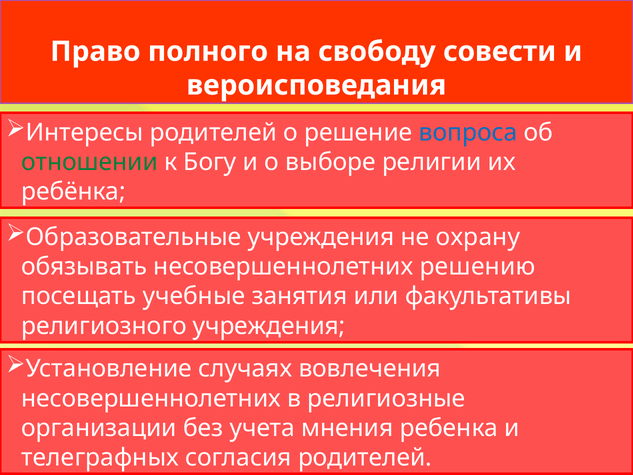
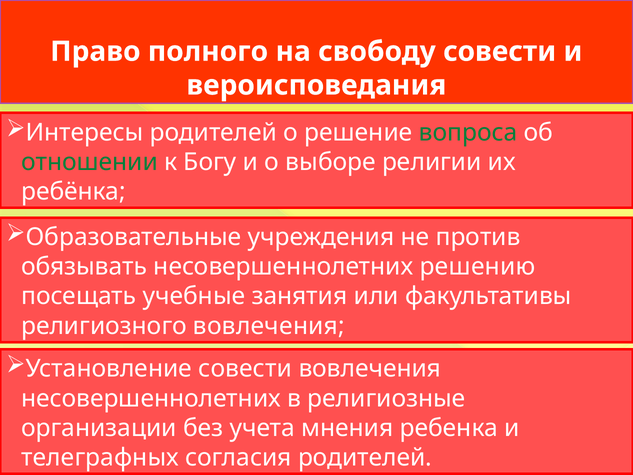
вопроса colour: blue -> green (468, 132)
охрану: охрану -> против (478, 237)
религиозного учреждения: учреждения -> вовлечения (269, 326)
Установление случаях: случаях -> совести (245, 369)
